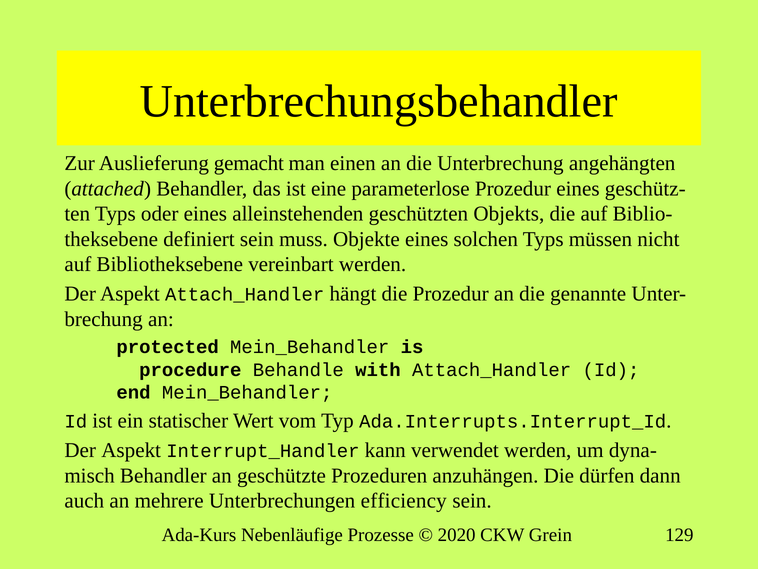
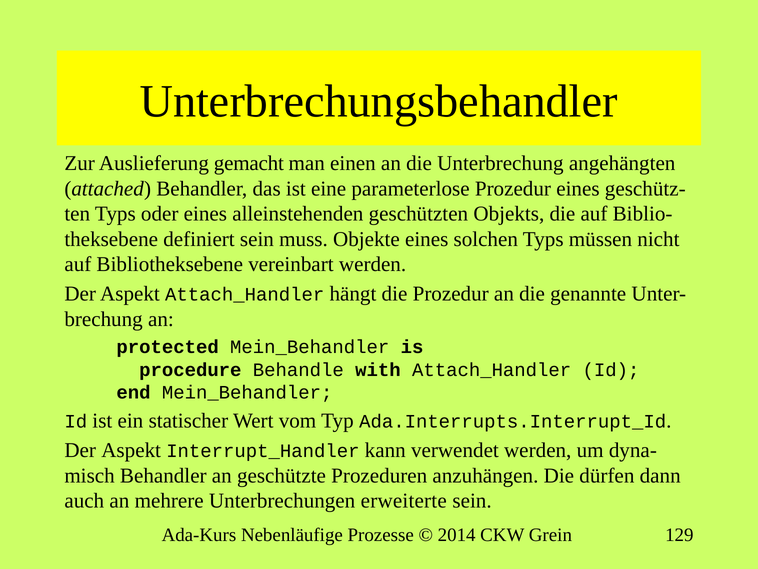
efficiency: efficiency -> erweiterte (404, 501)
2020: 2020 -> 2014 (457, 534)
